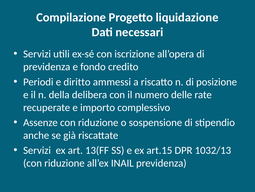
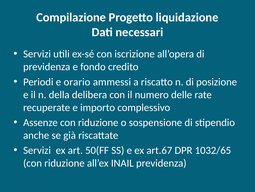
diritto: diritto -> orario (77, 82)
13(FF: 13(FF -> 50(FF (97, 150)
art.15: art.15 -> art.67 (159, 150)
1032/13: 1032/13 -> 1032/65 (213, 150)
